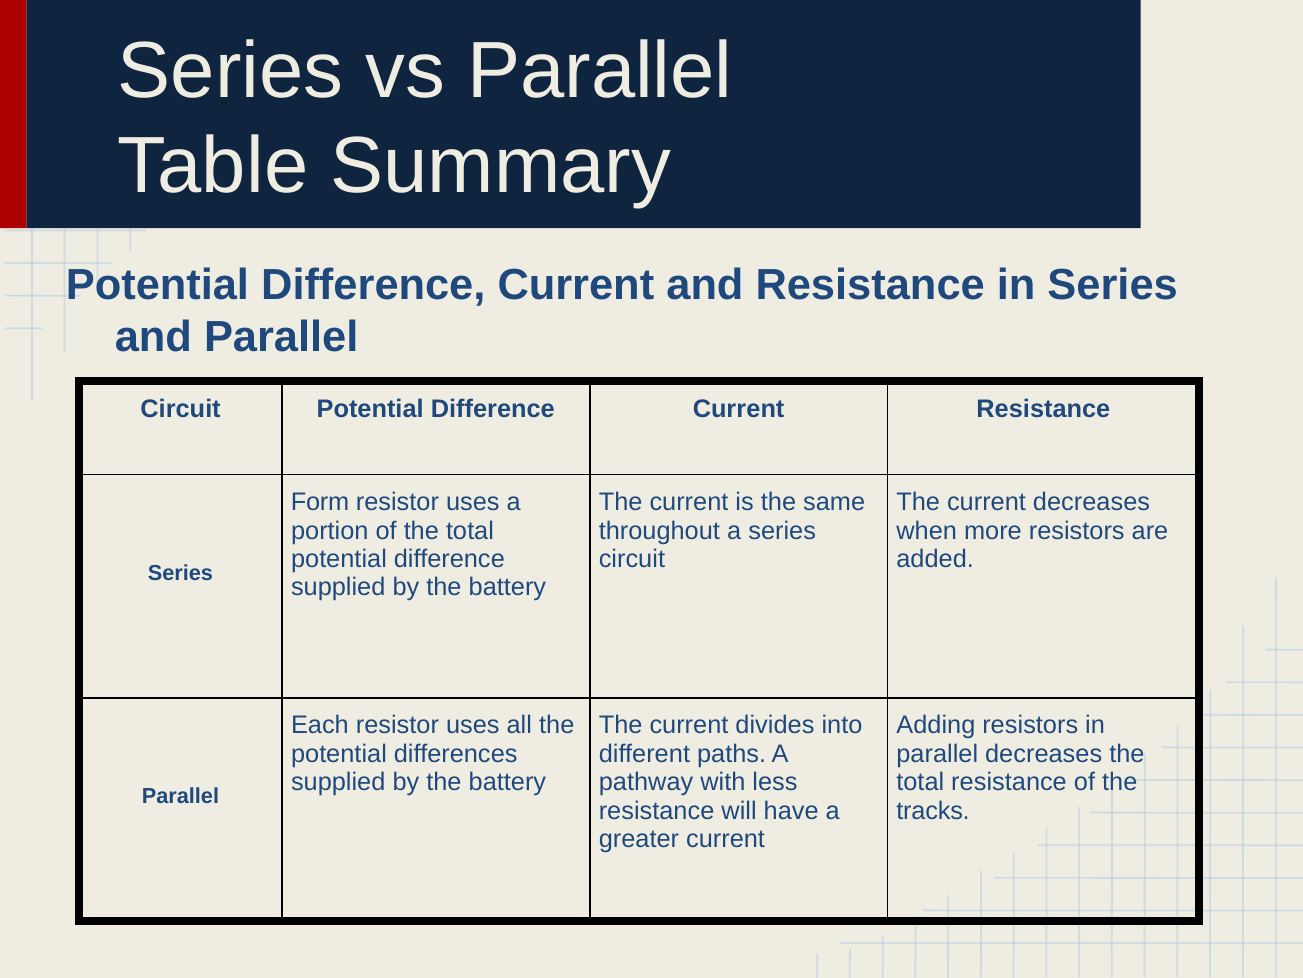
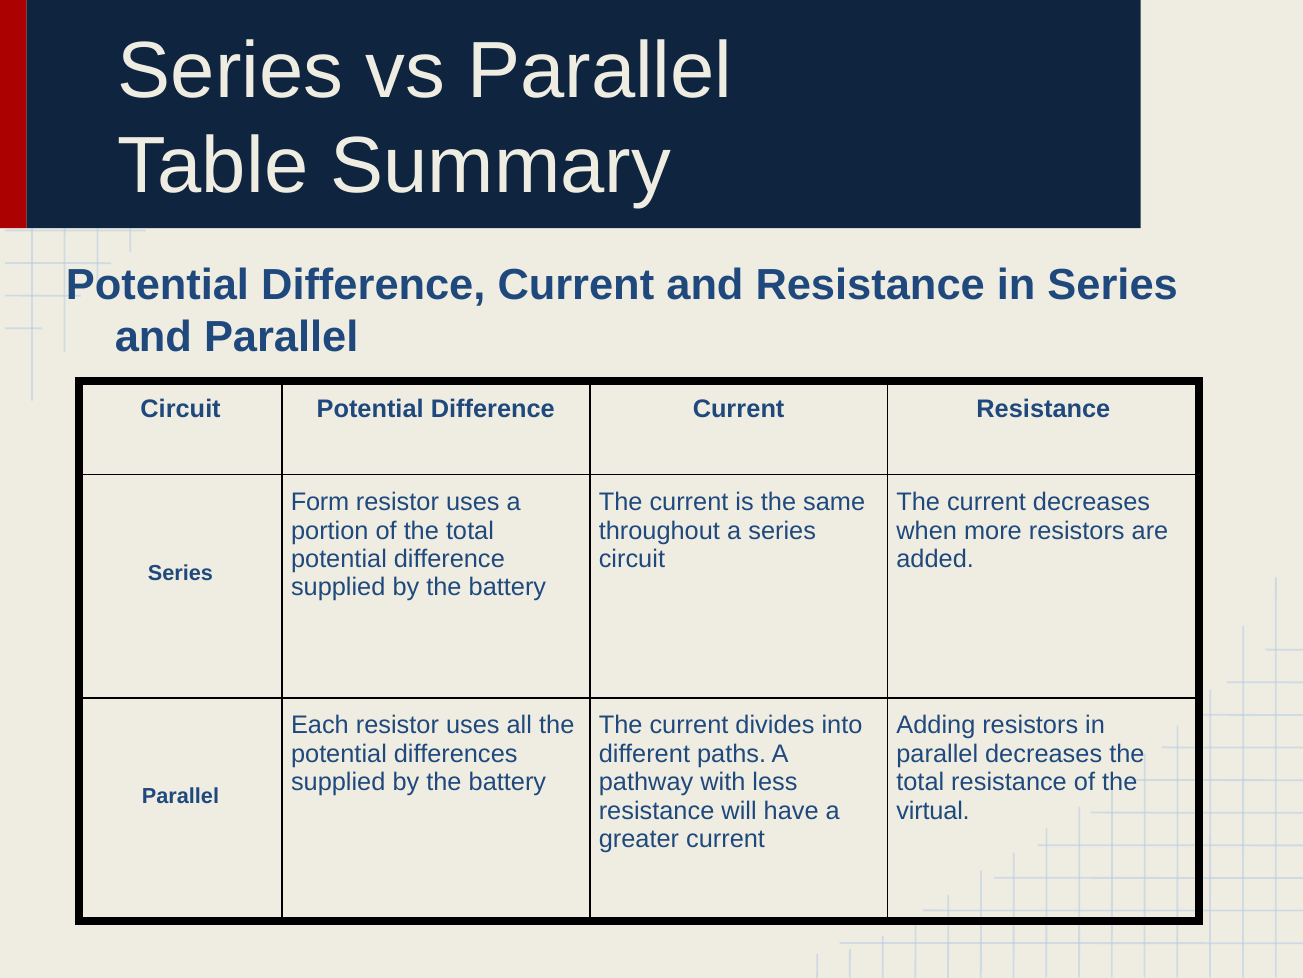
tracks: tracks -> virtual (933, 810)
